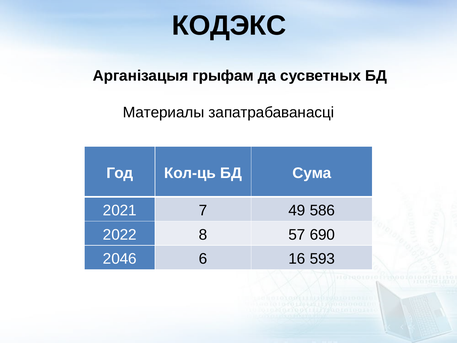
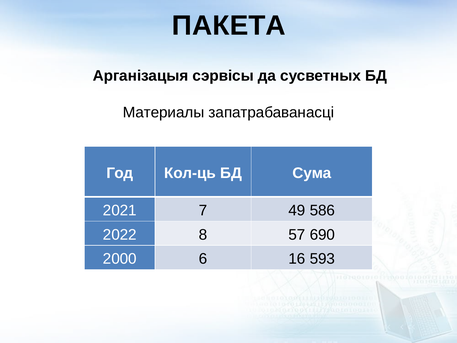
КОДЭКС: КОДЭКС -> ПАКЕТА (229, 26)
грыфам: грыфам -> сэрвісы (223, 76)
2046: 2046 -> 2000 (120, 259)
